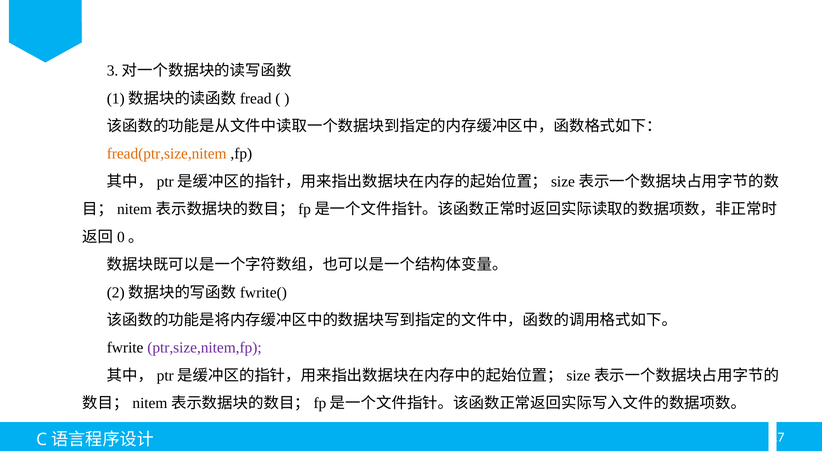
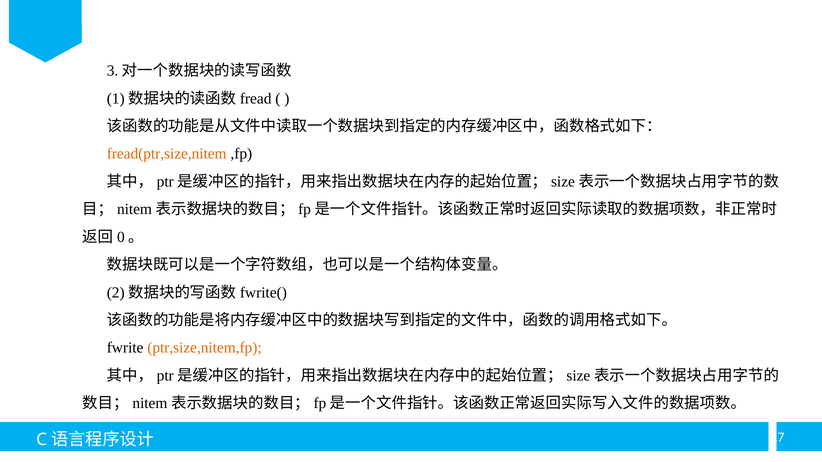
ptr,size,nitem,fp colour: purple -> orange (204, 348)
